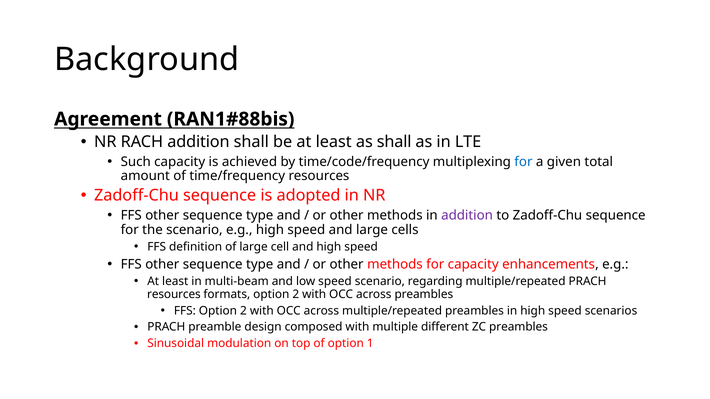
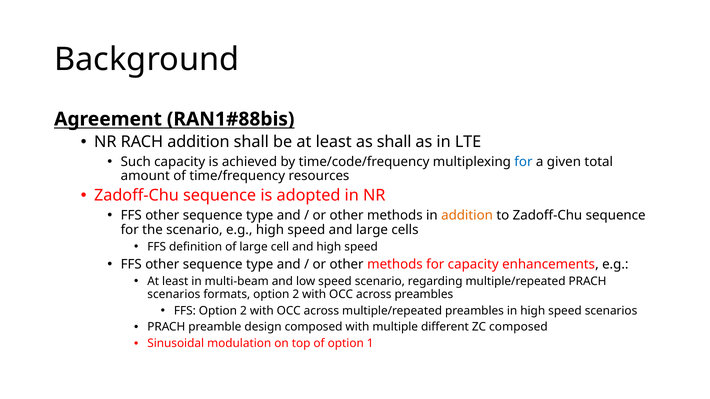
addition colour: purple -> orange (467, 216)
resources: resources -> scenarios (174, 294)
ZC preambles: preambles -> composed (518, 327)
